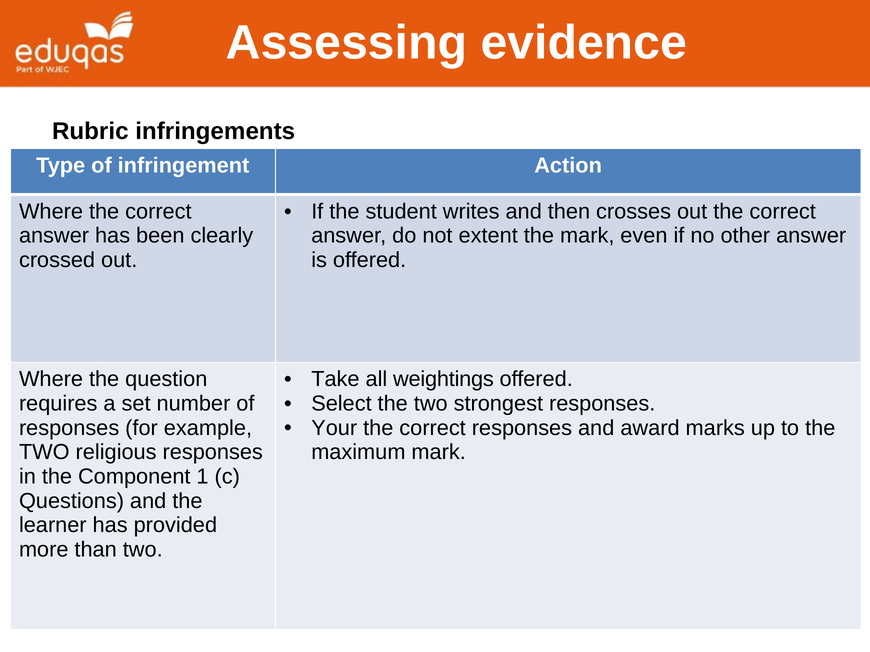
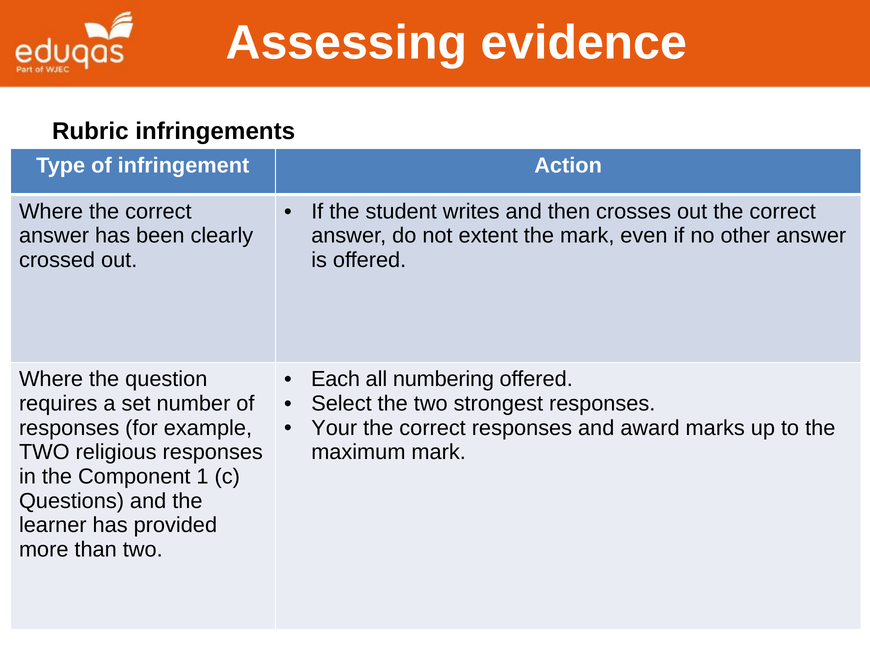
Take: Take -> Each (336, 379)
weightings: weightings -> numbering (443, 379)
